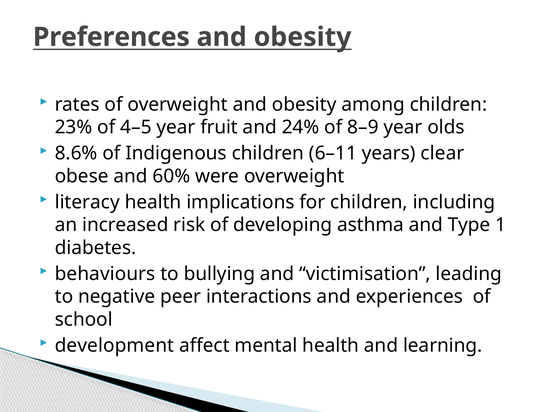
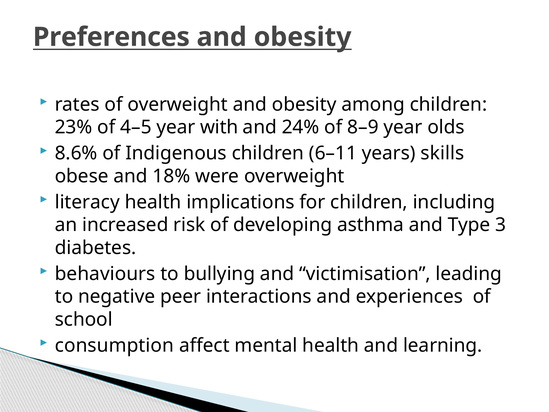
fruit: fruit -> with (219, 127)
clear: clear -> skills (442, 153)
60%: 60% -> 18% (171, 176)
1: 1 -> 3 (501, 225)
development: development -> consumption (114, 345)
